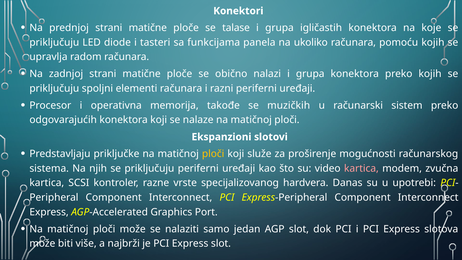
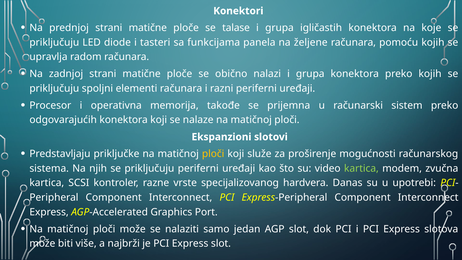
ukoliko: ukoliko -> željene (311, 42)
muzičkih: muzičkih -> prijemna (289, 105)
kartica colour: pink -> light green (361, 168)
